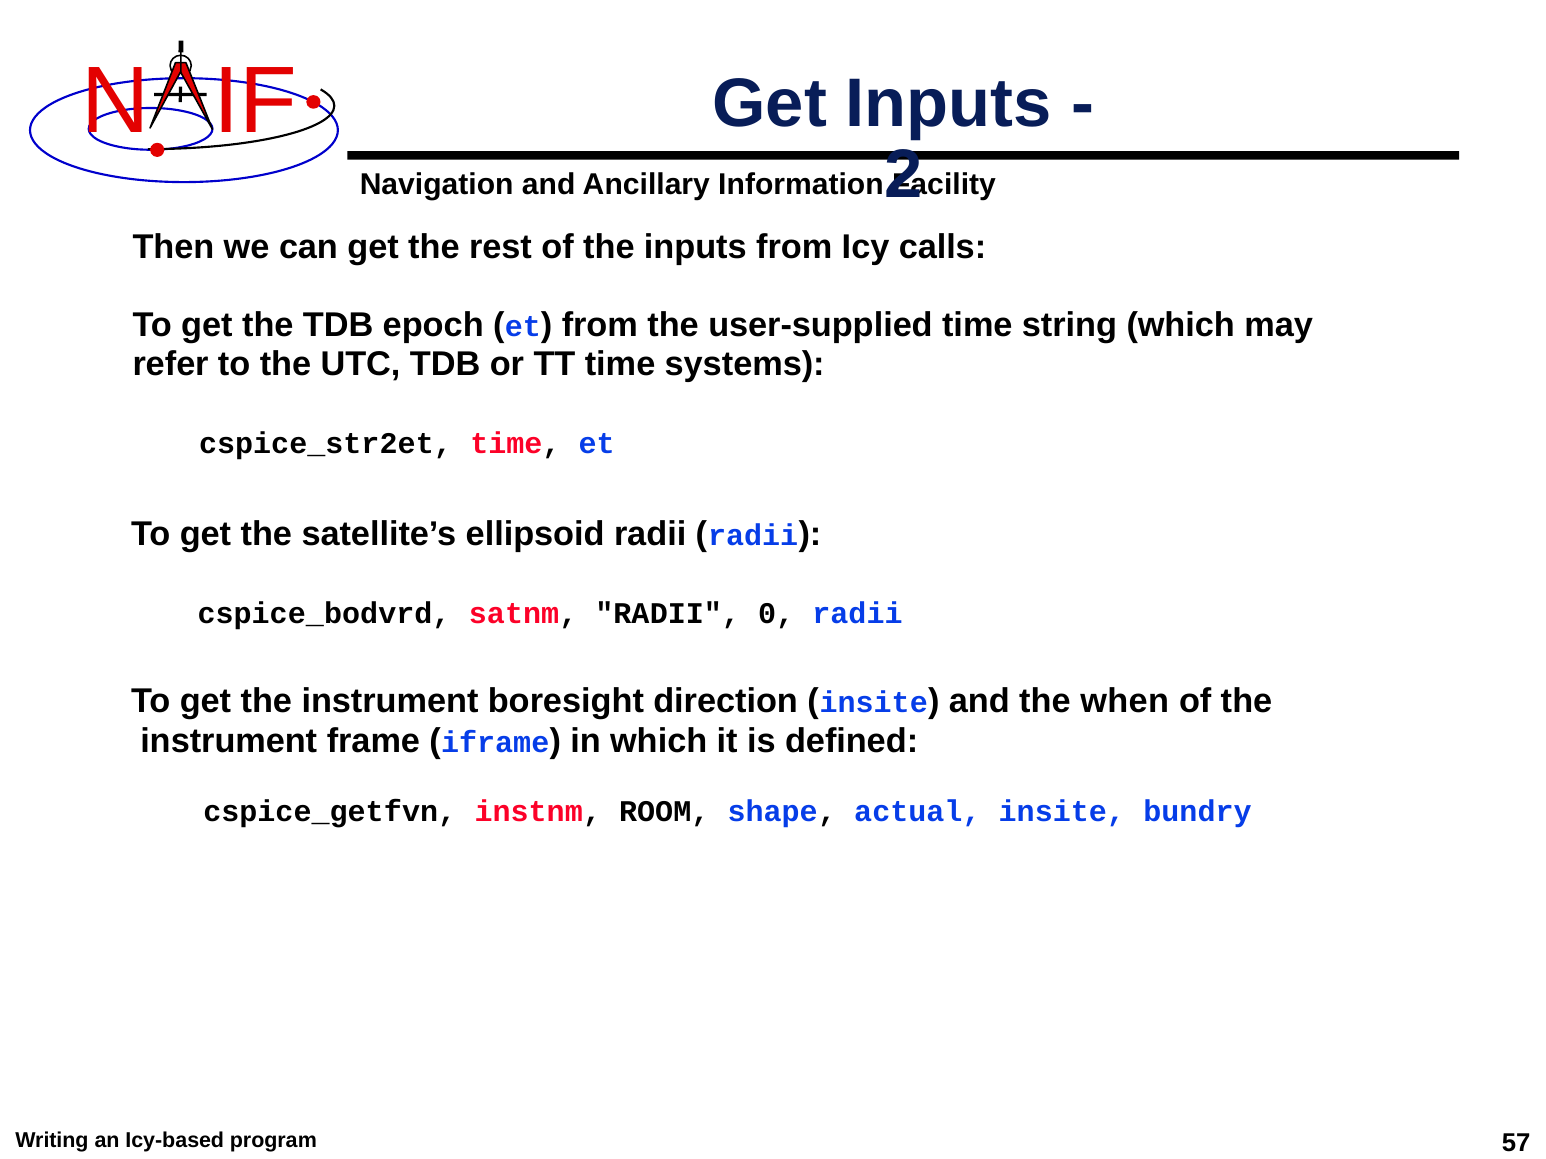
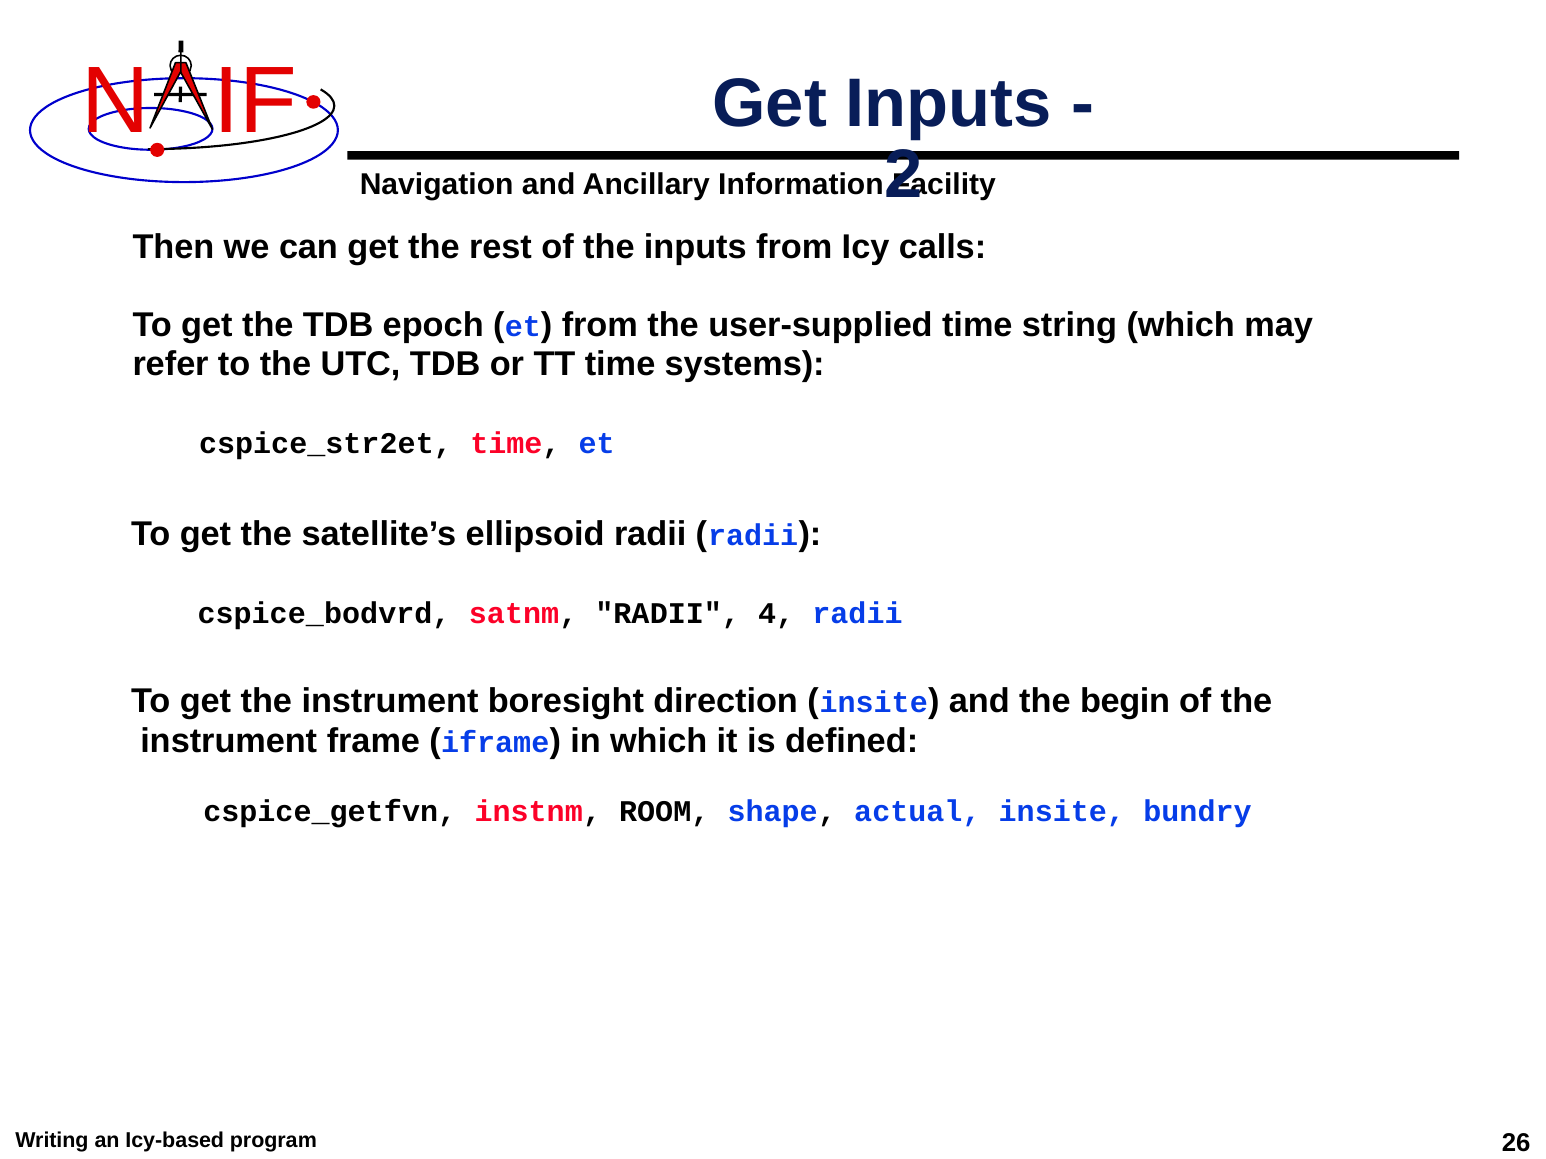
0: 0 -> 4 (776, 614)
when: when -> begin (1125, 702)
57: 57 -> 26 (1516, 1144)
